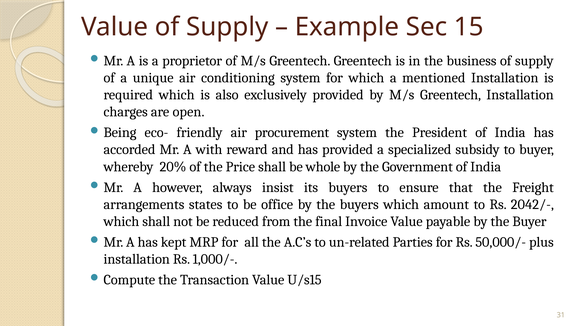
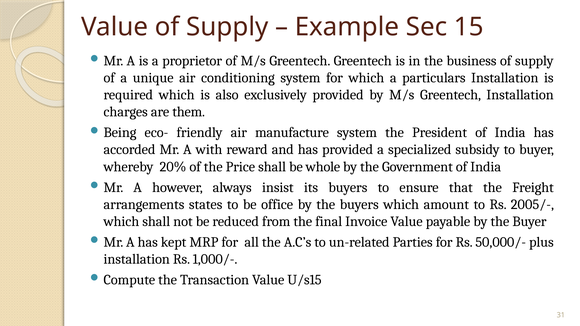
mentioned: mentioned -> particulars (434, 78)
open: open -> them (189, 112)
procurement: procurement -> manufacture (292, 133)
2042/-: 2042/- -> 2005/- (532, 205)
